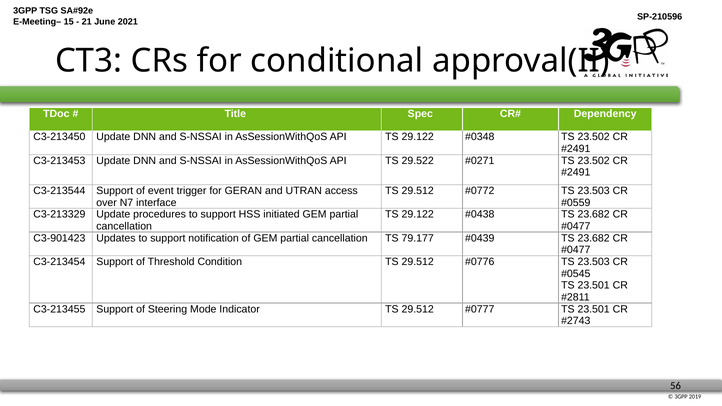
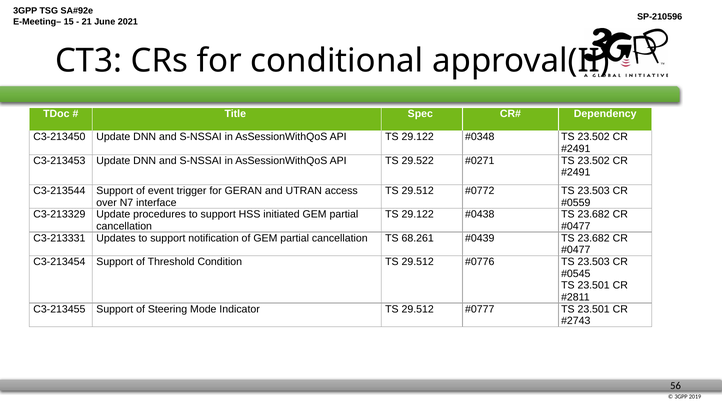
C3-901423: C3-901423 -> C3-213331 (59, 238)
79.177: 79.177 -> 68.261 (418, 238)
